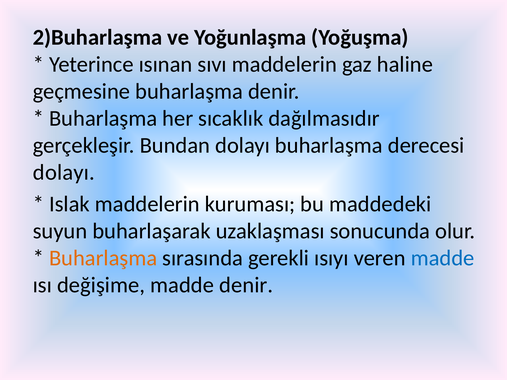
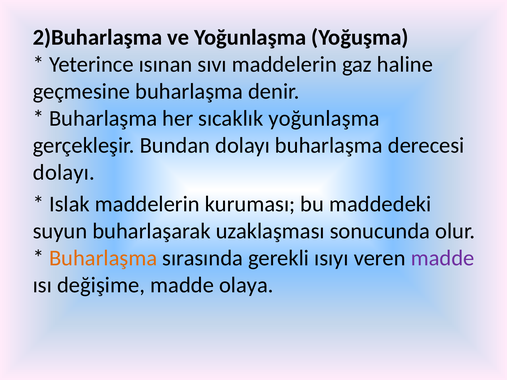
sıcaklık dağılmasıdır: dağılmasıdır -> yoğunlaşma (324, 119)
madde colour: blue -> purple (443, 258)
madde denir: denir -> olaya (246, 285)
